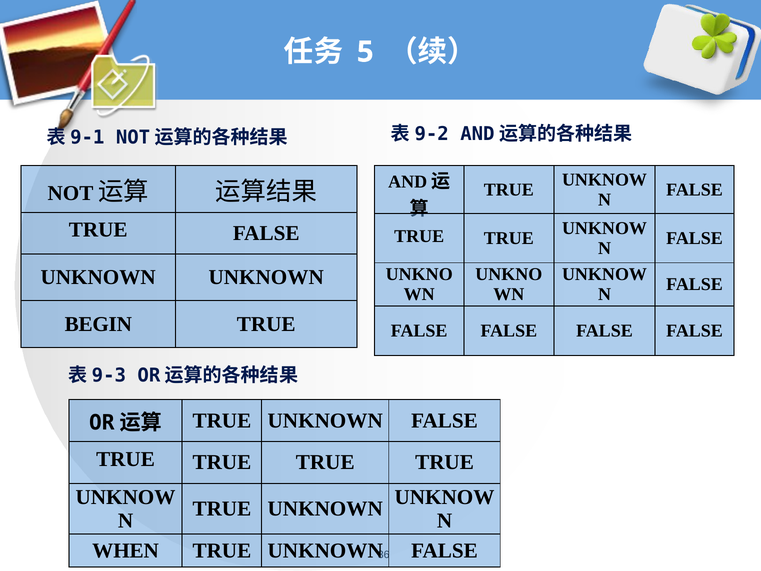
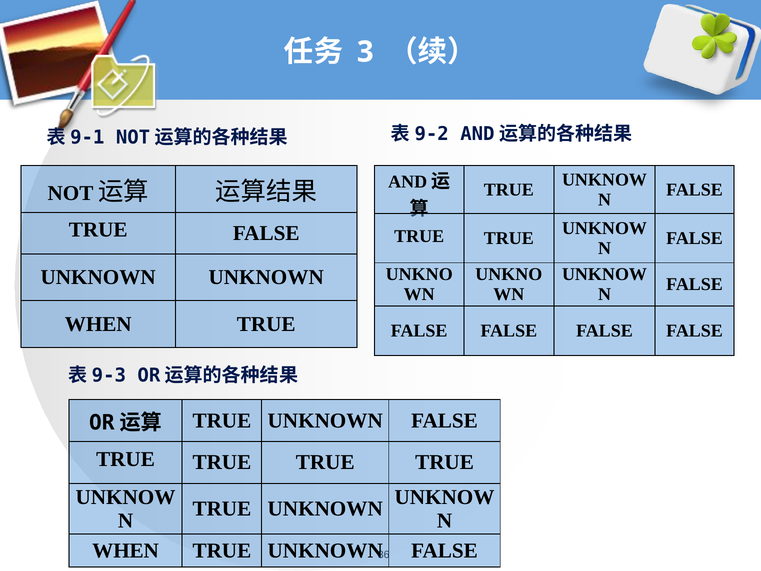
5: 5 -> 3 (365, 52)
BEGIN: BEGIN -> WHEN (98, 324)
